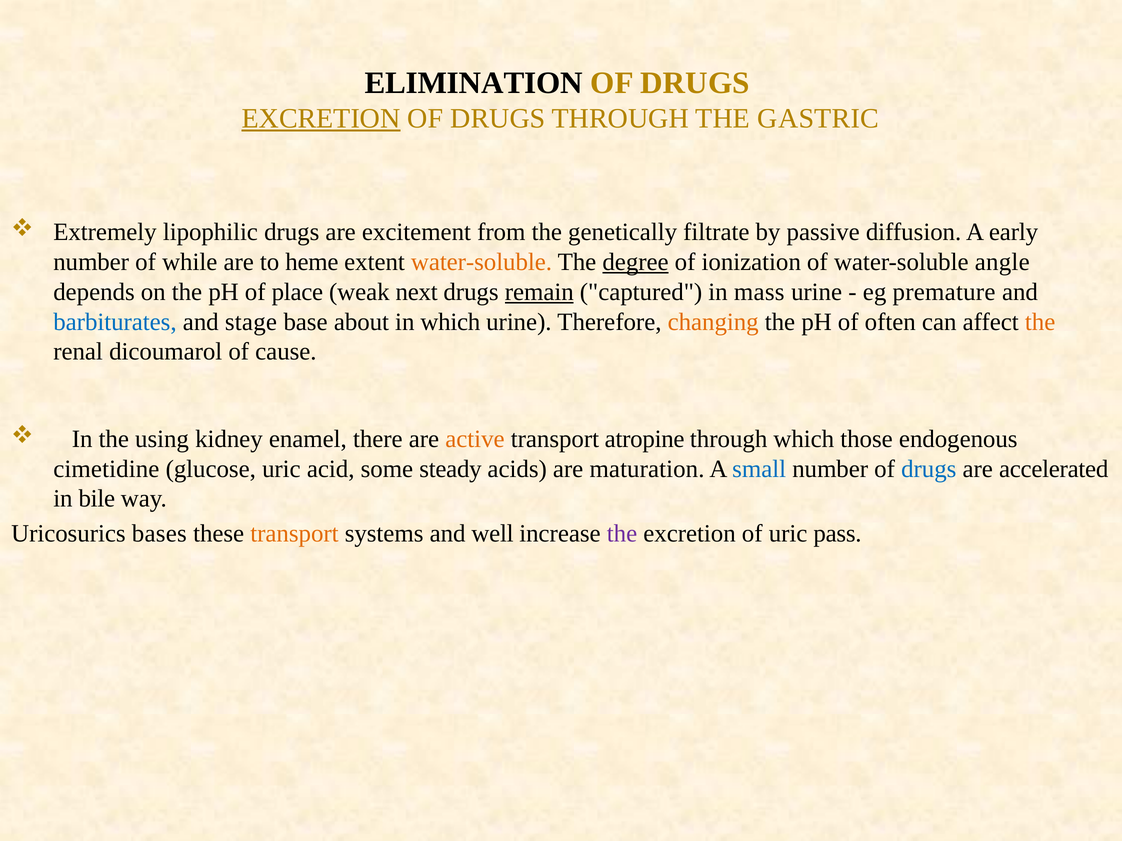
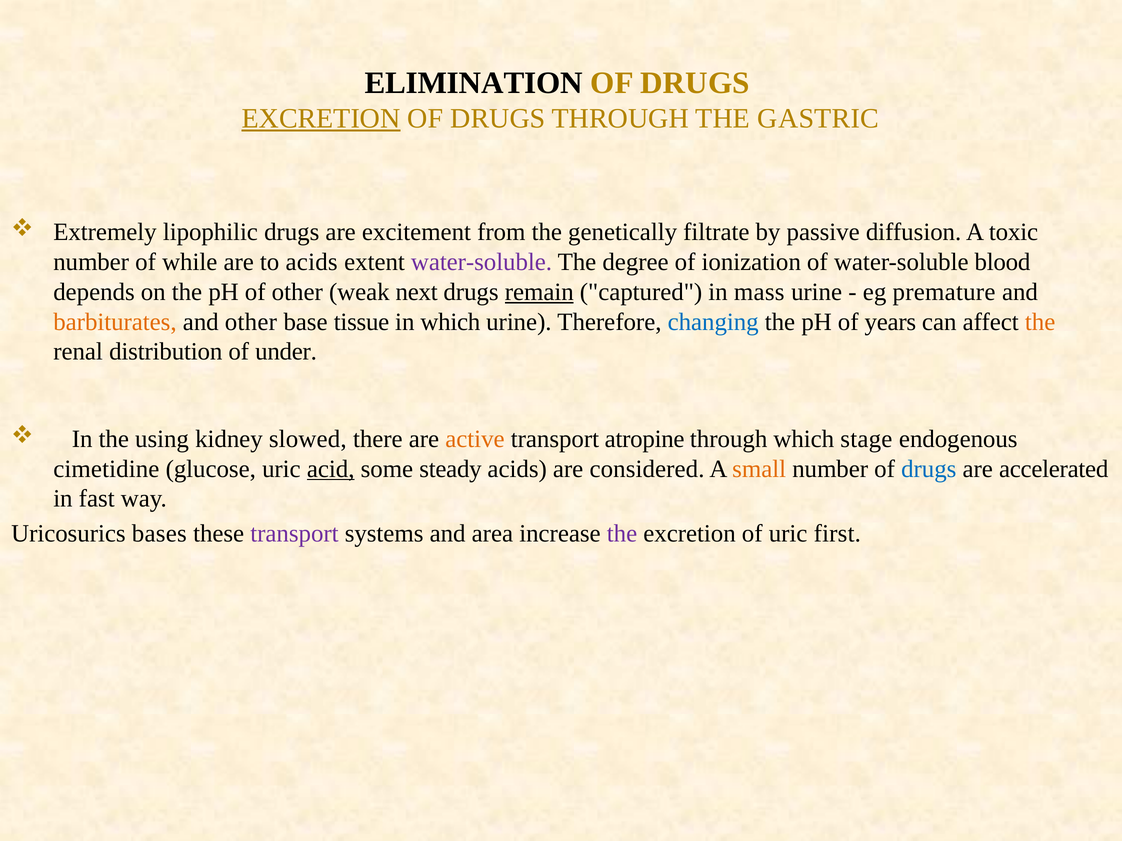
early: early -> toxic (1014, 232)
to heme: heme -> acids (312, 262)
water-soluble colour: orange -> purple (481, 262)
degree underline: present -> none (636, 262)
angle: angle -> blood (1002, 262)
of place: place -> other (297, 292)
barbiturates colour: blue -> orange (115, 322)
and stage: stage -> other (251, 322)
about: about -> tissue (362, 322)
changing colour: orange -> blue (713, 322)
often: often -> years (890, 322)
dicoumarol: dicoumarol -> distribution (166, 352)
cause: cause -> under (286, 352)
enamel: enamel -> slowed (308, 439)
those: those -> stage (866, 439)
acid underline: none -> present (331, 469)
maturation: maturation -> considered (647, 469)
small colour: blue -> orange (759, 469)
bile: bile -> fast (97, 499)
transport colour: orange -> purple (294, 534)
well: well -> area (492, 534)
pass: pass -> first (837, 534)
